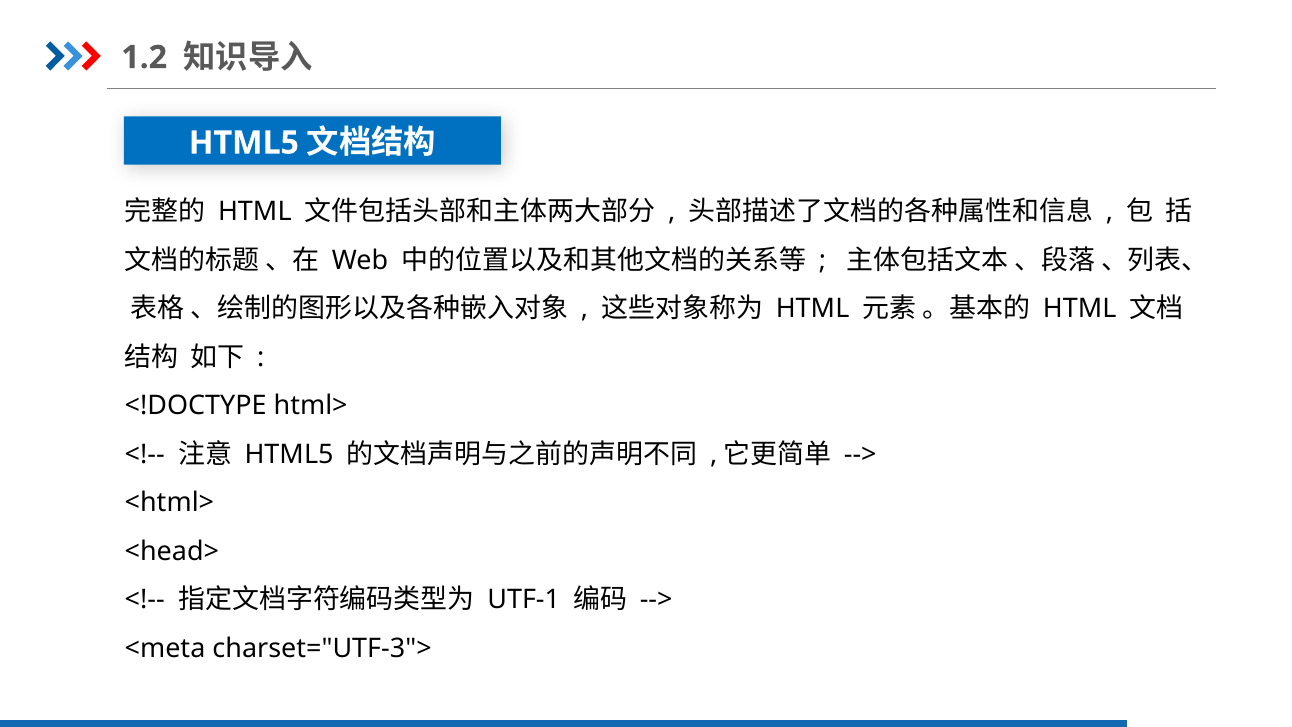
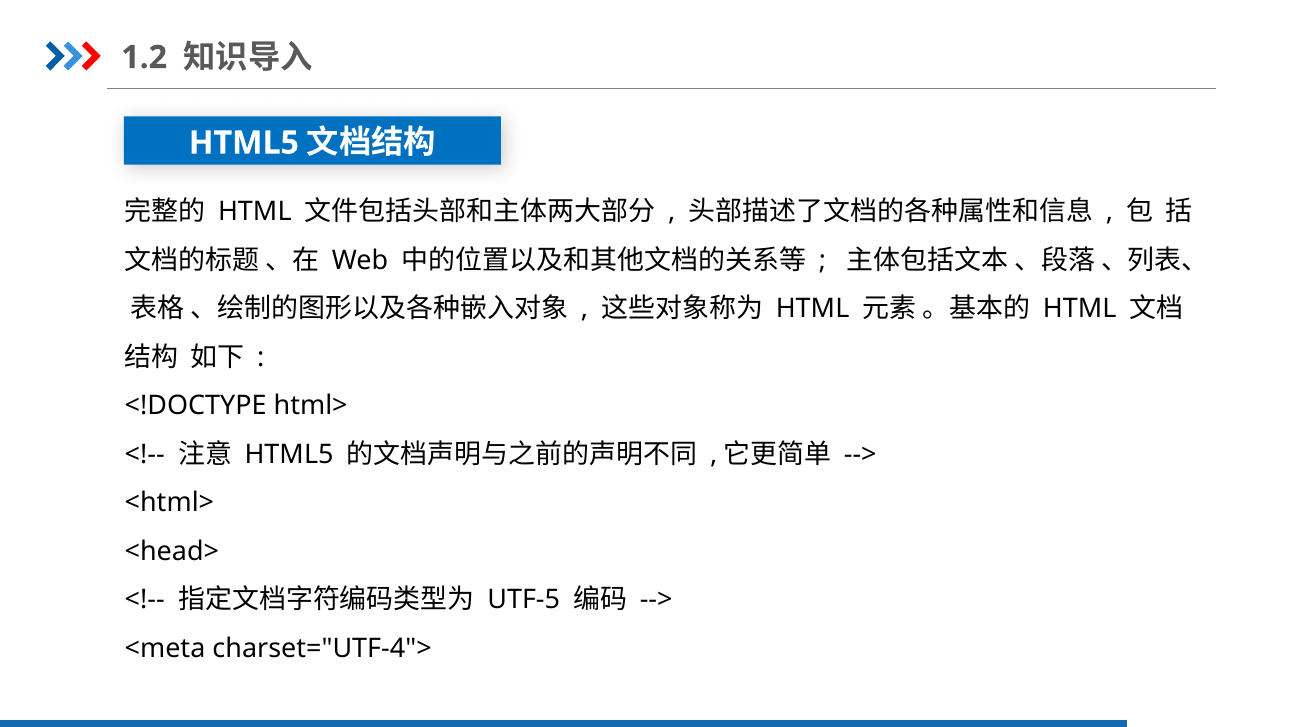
UTF-1: UTF-1 -> UTF-5 (524, 600)
charset="UTF-3">: charset="UTF-3"> -> charset="UTF-4"> (322, 648)
